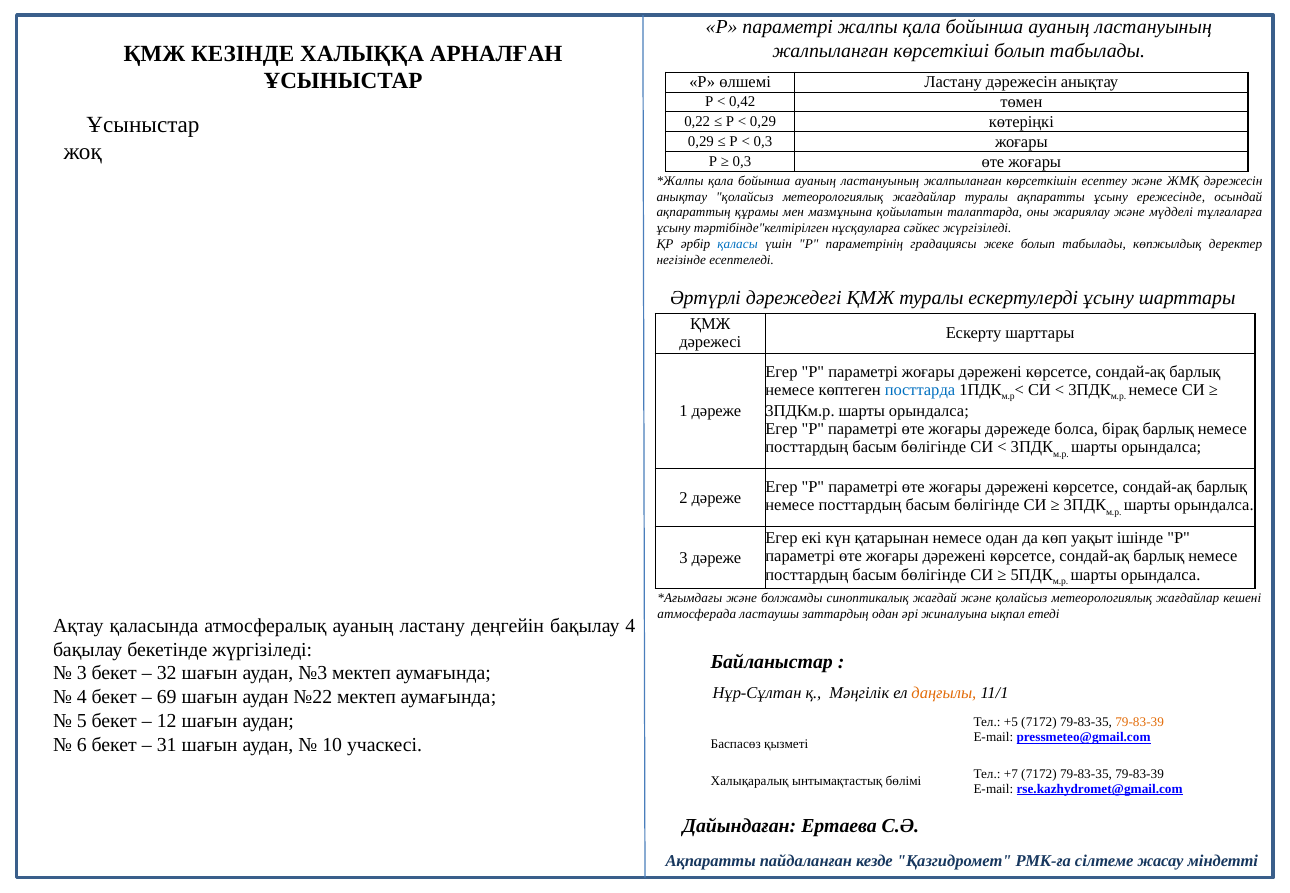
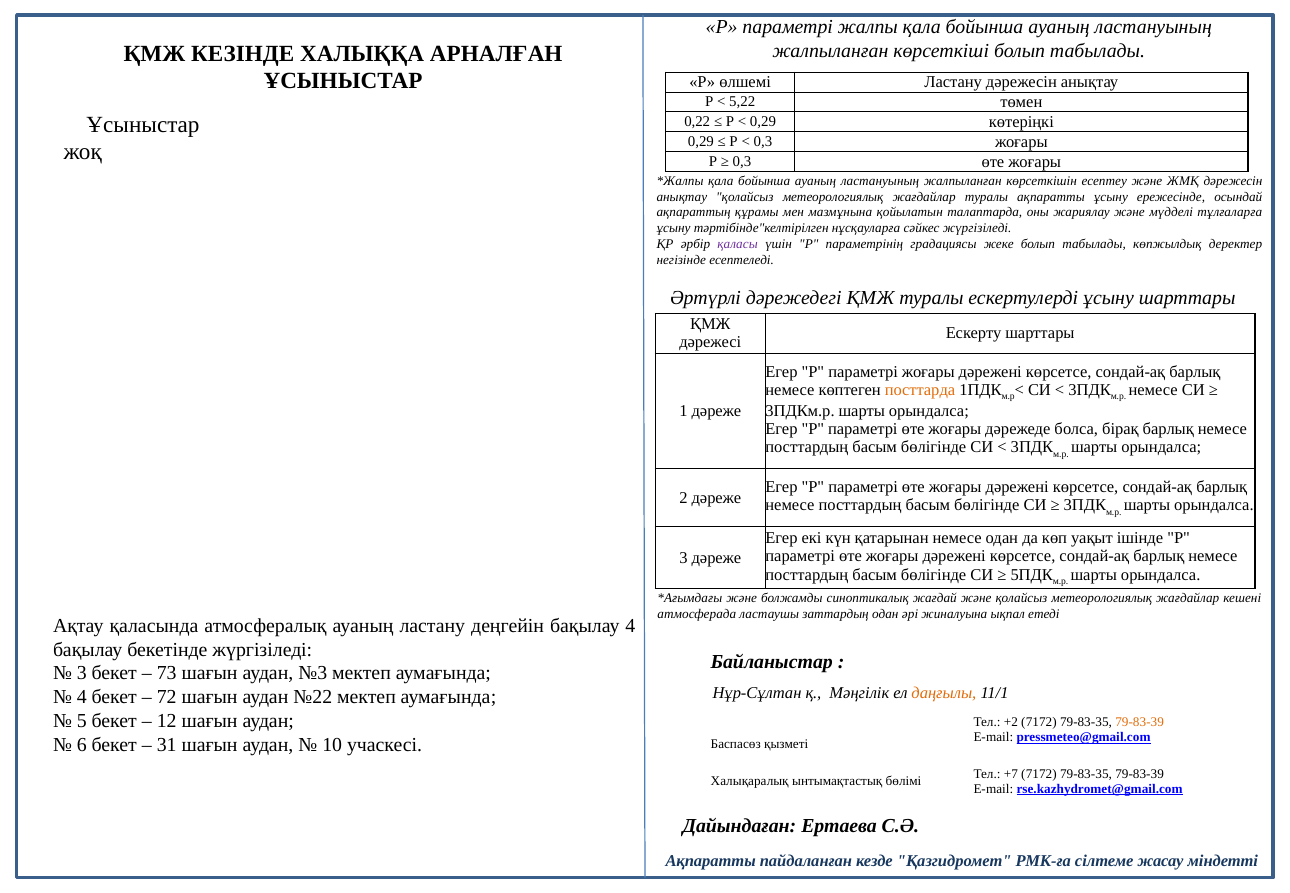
0,42: 0,42 -> 5,22 (742, 102)
қаласы colour: blue -> purple (738, 244)
посттарда colour: blue -> orange (920, 390)
32: 32 -> 73 (167, 673)
69: 69 -> 72 (167, 697)
+5: +5 -> +2 (1011, 723)
